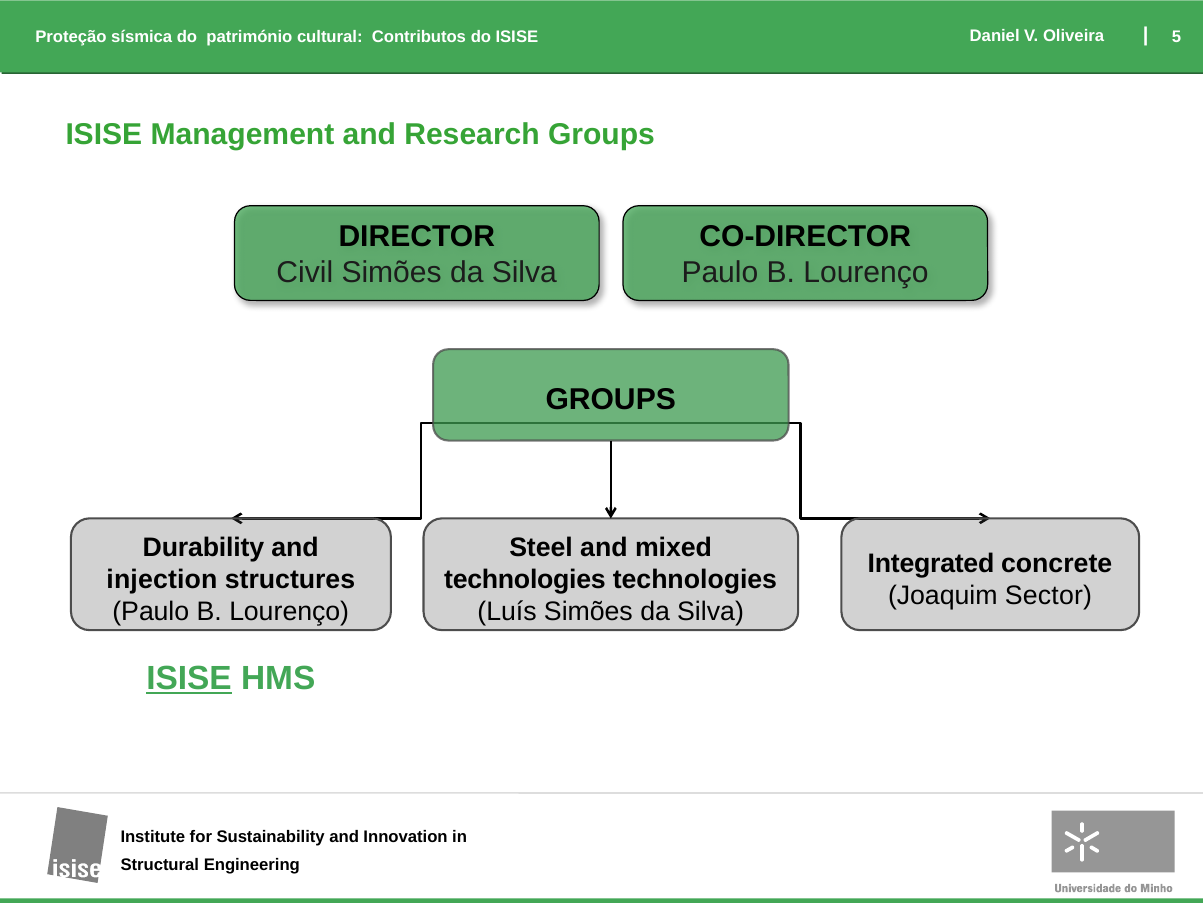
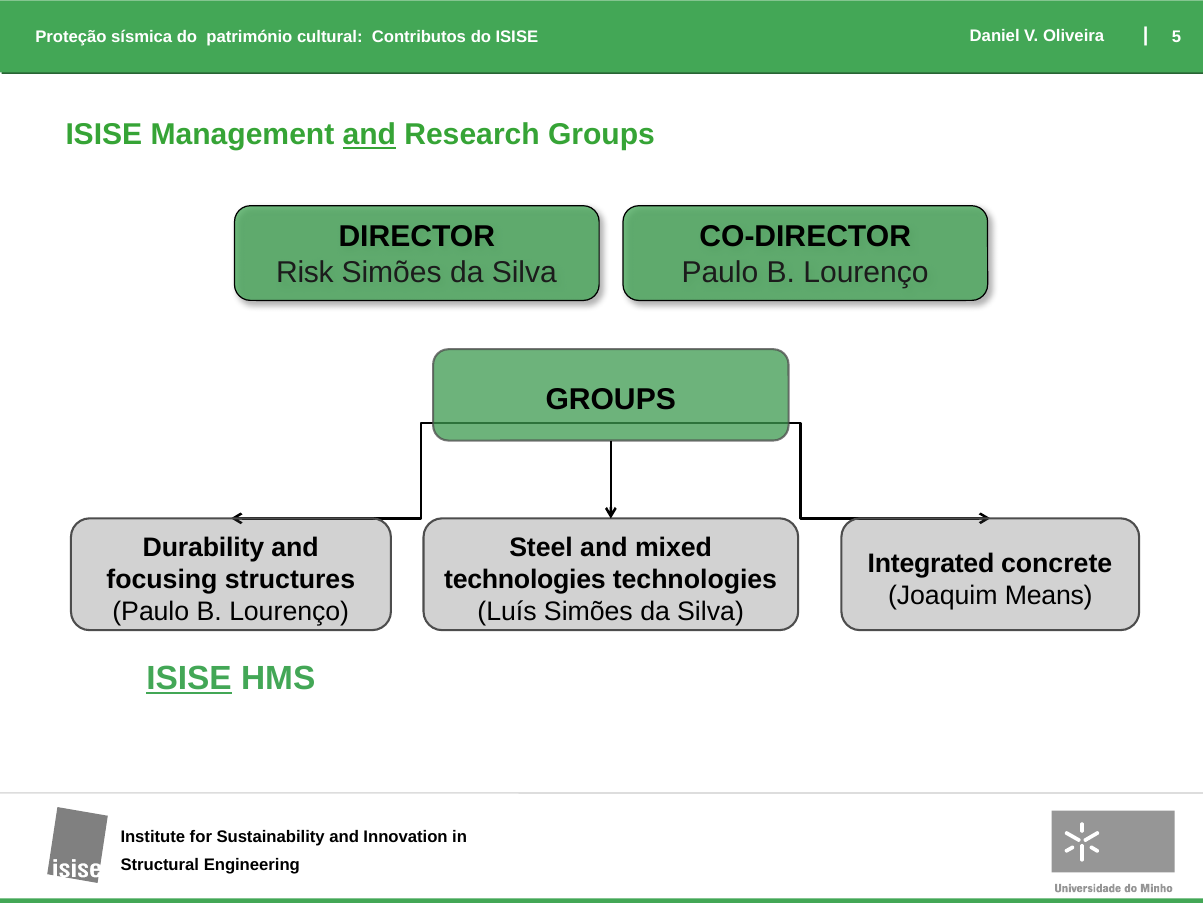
and underline: none -> present (369, 135)
Civil: Civil -> Risk (305, 272)
injection: injection -> focusing (162, 579)
Sector: Sector -> Means (1049, 595)
